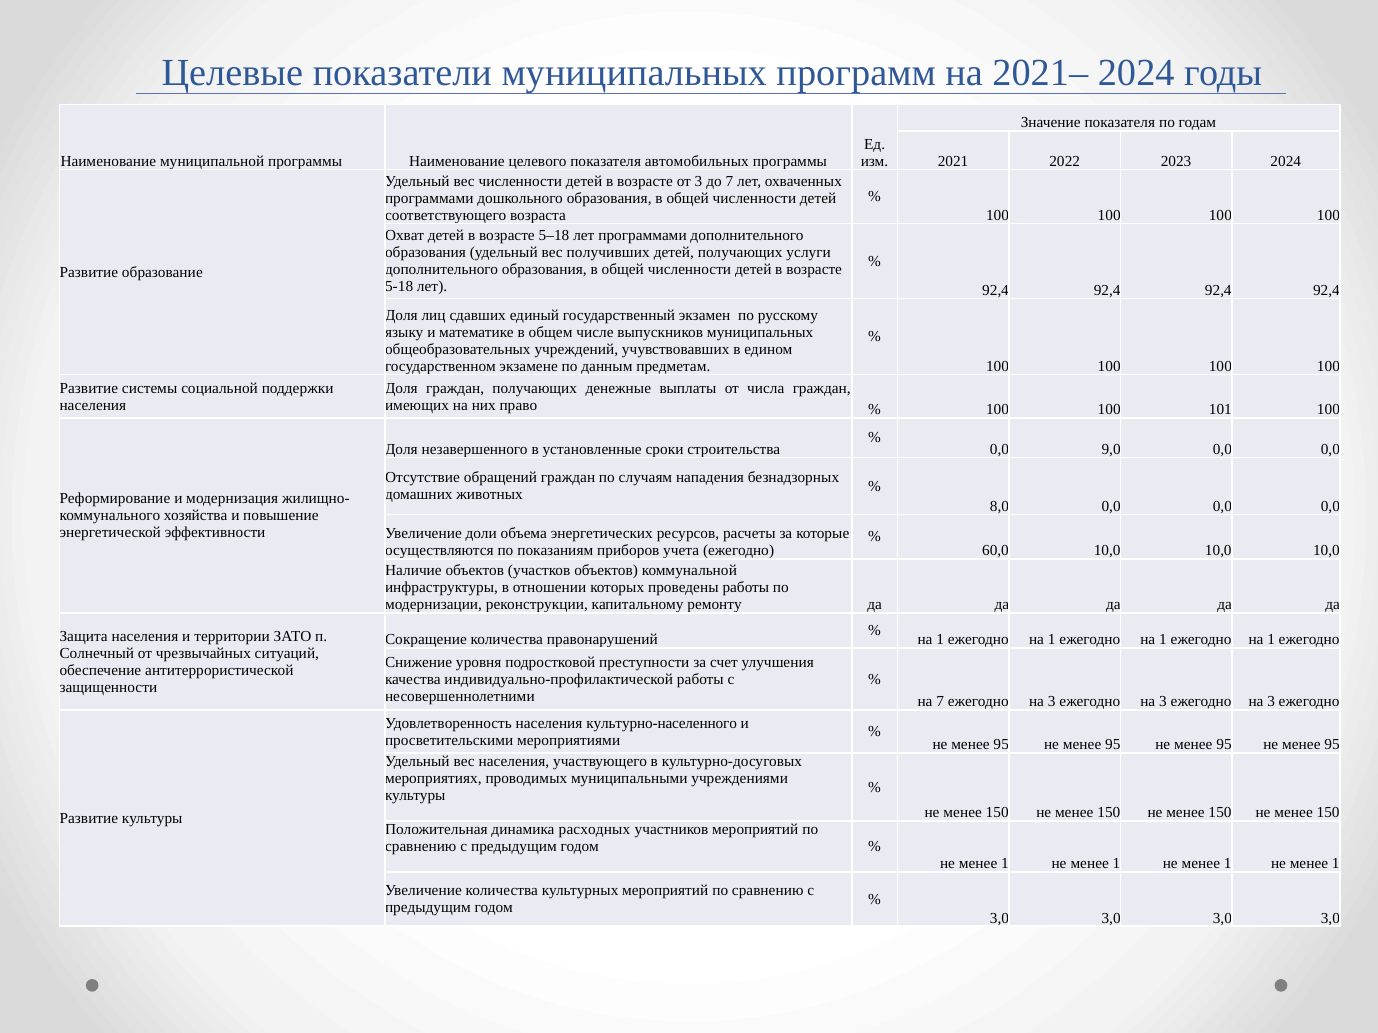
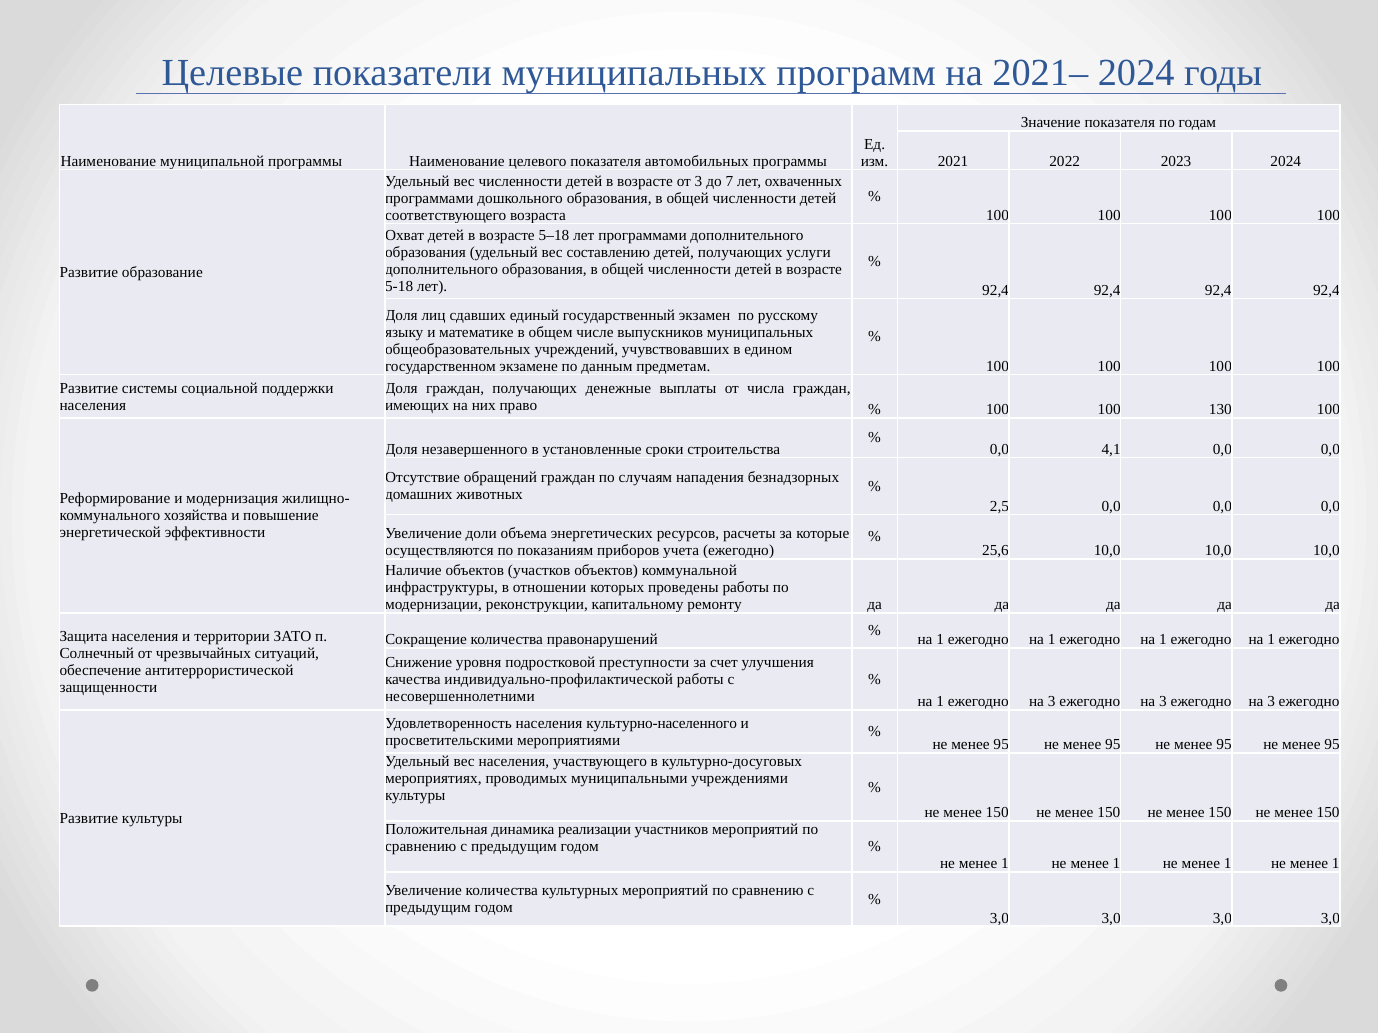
получивших: получивших -> составлению (608, 253)
101: 101 -> 130 (1220, 410)
9,0: 9,0 -> 4,1 (1111, 449)
8,0: 8,0 -> 2,5 (1000, 506)
60,0: 60,0 -> 25,6 (996, 551)
7: 7 -> 1 (940, 702)
расходных: расходных -> реализации (595, 830)
